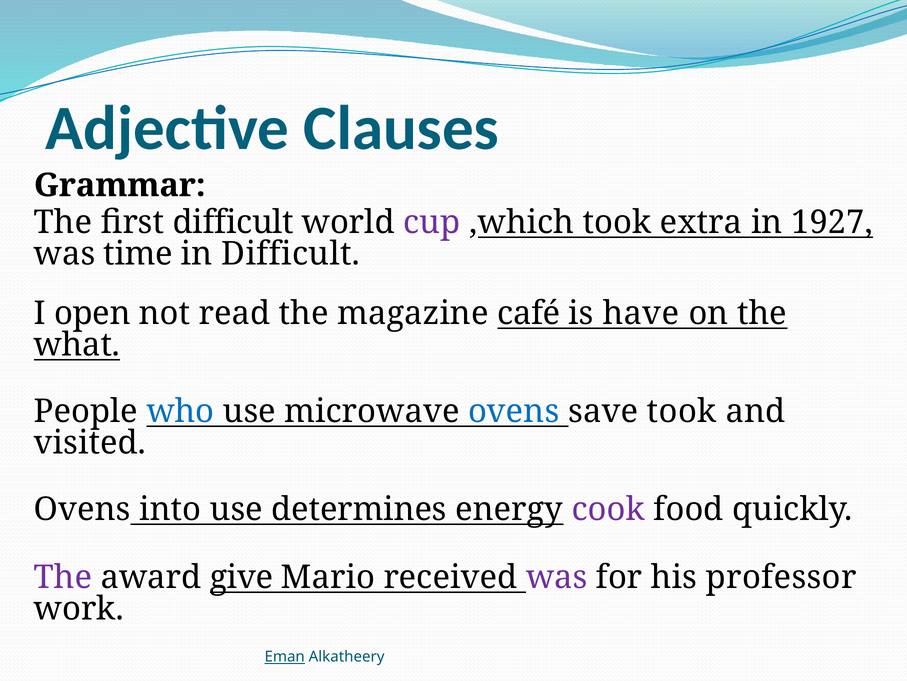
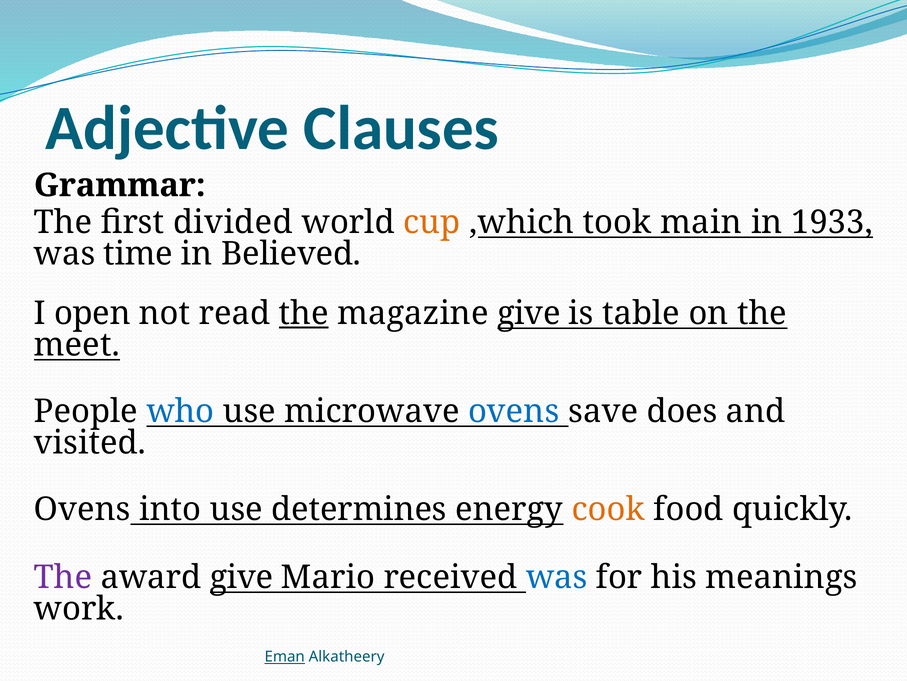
first difficult: difficult -> divided (233, 222)
cup colour: purple -> orange (432, 222)
extra: extra -> main (701, 222)
1927: 1927 -> 1933 (832, 222)
in Difficult: Difficult -> Believed (291, 254)
the underline: none -> present (304, 313)
magazine café: café -> give (529, 313)
have: have -> table (641, 313)
what: what -> meet (77, 345)
save took: took -> does (682, 411)
cook colour: purple -> orange (608, 509)
was colour: purple -> blue (557, 577)
professor: professor -> meanings (781, 577)
